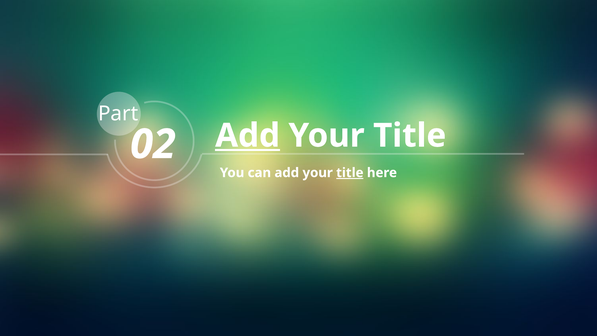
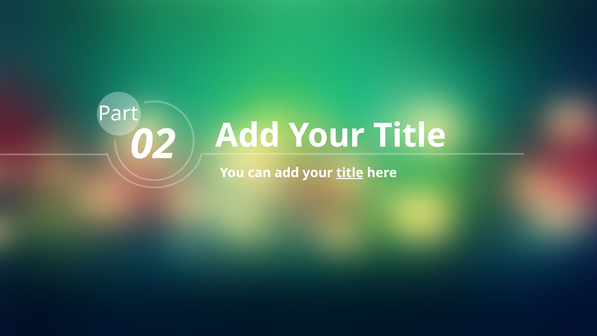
Add underline: present -> none (248, 136)
